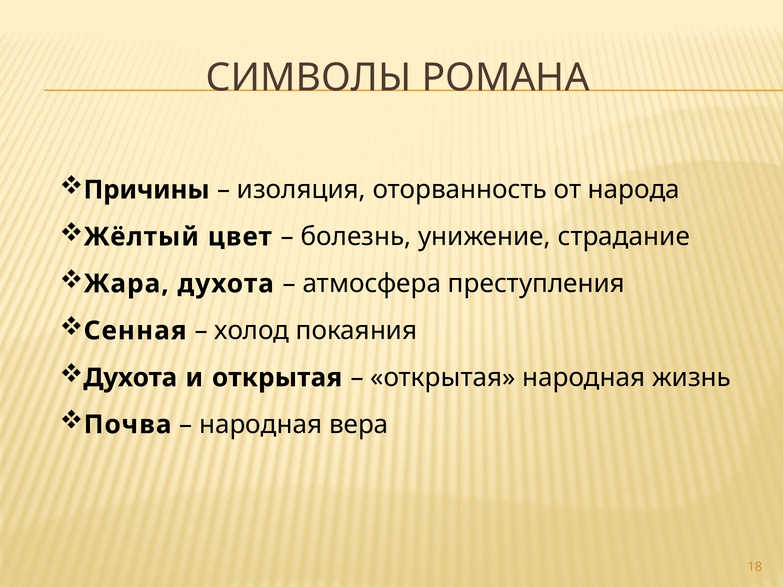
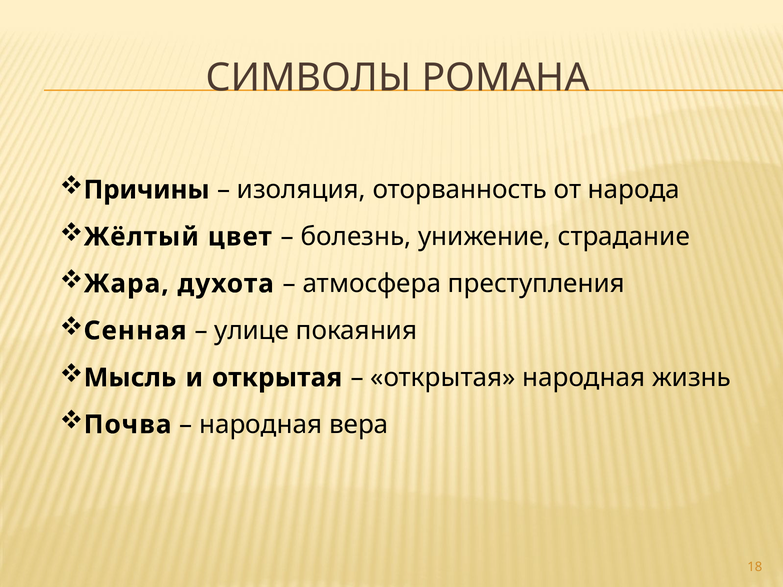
холод: холод -> улице (252, 331)
Духота: Духота -> Мысль (130, 378)
